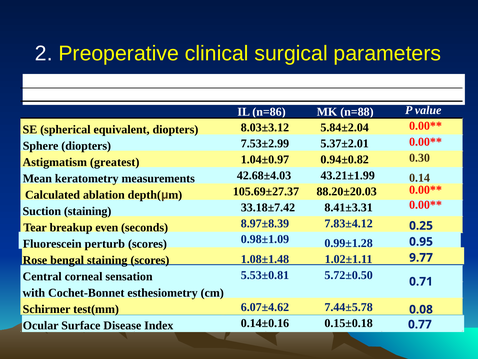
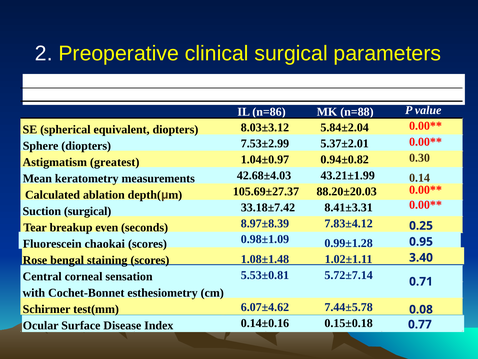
Suction staining: staining -> surgical (88, 211)
perturb: perturb -> chaokai (105, 244)
9.77: 9.77 -> 3.40 (421, 257)
5.72±0.50: 5.72±0.50 -> 5.72±7.14 (349, 275)
